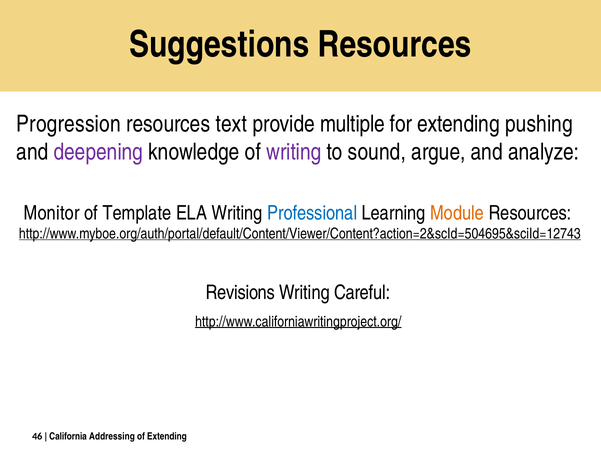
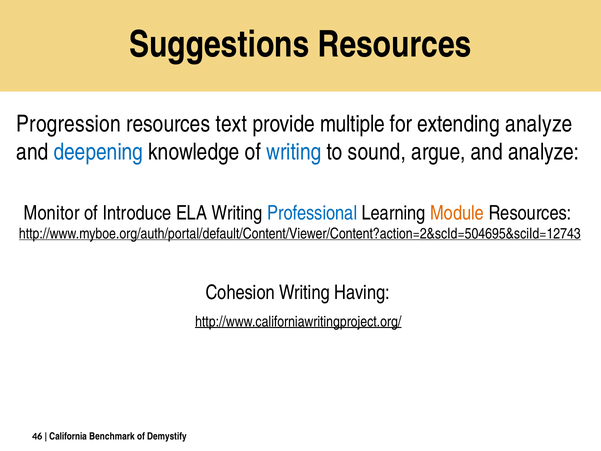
extending pushing: pushing -> analyze (539, 124)
deepening colour: purple -> blue (98, 152)
writing colour: purple -> blue (294, 152)
Template: Template -> Introduce (137, 213)
Revisions: Revisions -> Cohesion (240, 293)
Careful: Careful -> Having (362, 293)
Addressing: Addressing -> Benchmark (112, 436)
of Extending: Extending -> Demystify (167, 436)
